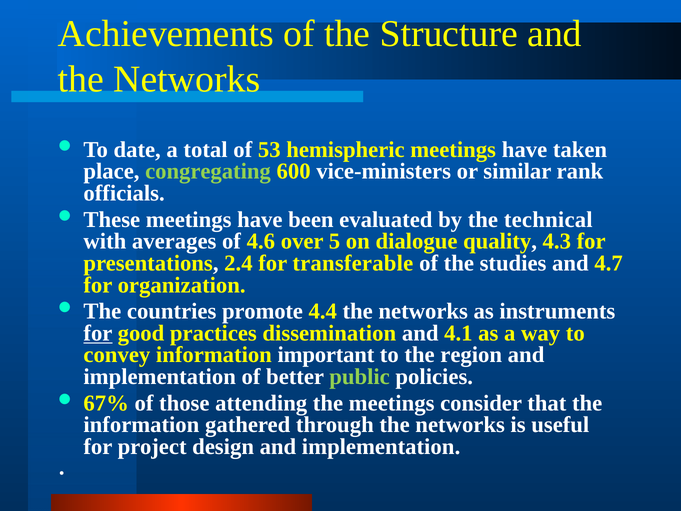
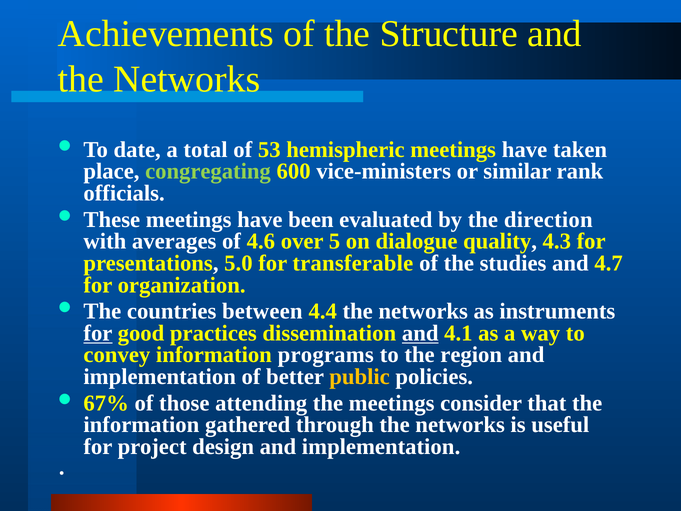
technical: technical -> direction (548, 219)
2.4: 2.4 -> 5.0 (238, 263)
promote: promote -> between (262, 311)
and underline: none -> present (420, 333)
important: important -> programs (326, 355)
public colour: light green -> yellow (360, 377)
